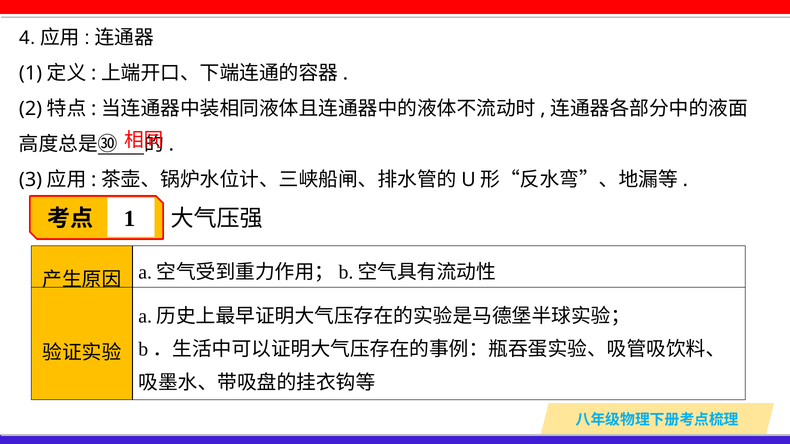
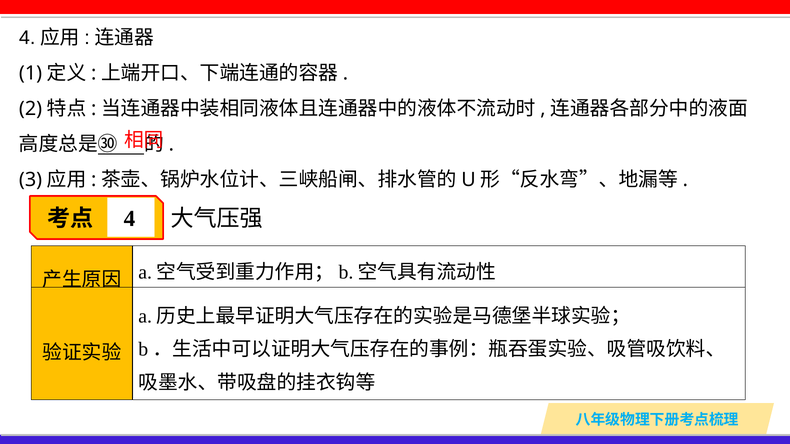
1: 1 -> 4 (130, 219)
